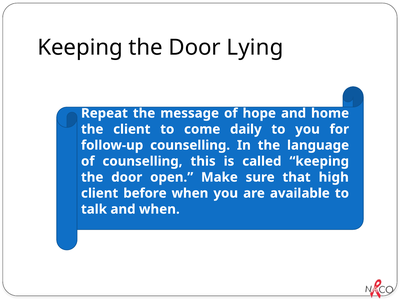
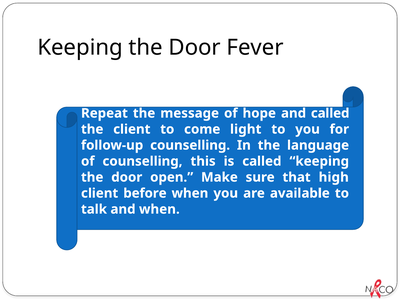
Lying: Lying -> Fever (255, 48)
and home: home -> called (330, 113)
daily: daily -> light (246, 129)
